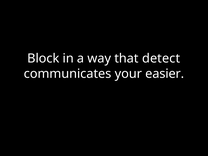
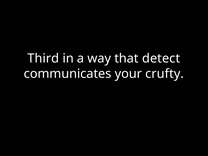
Block: Block -> Third (43, 58)
easier: easier -> crufty (165, 74)
